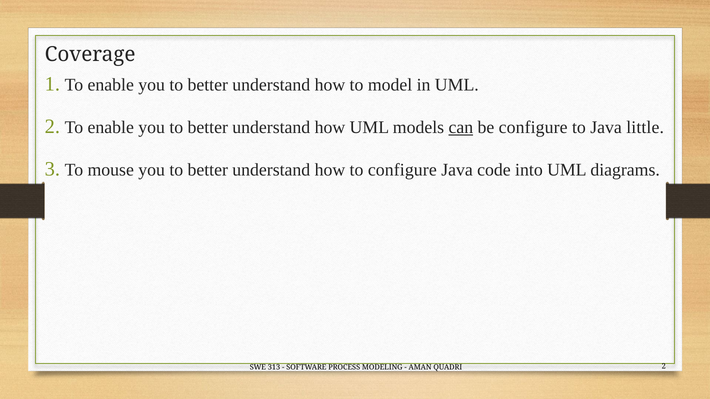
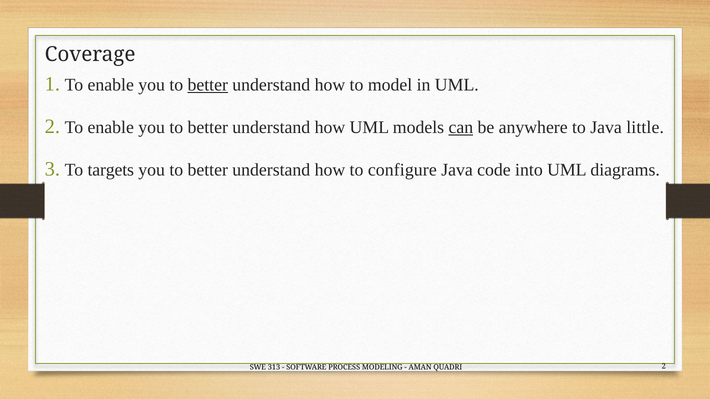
better underline: none -> present (208, 85)
be configure: configure -> anywhere (533, 127)
mouse: mouse -> targets (111, 170)
